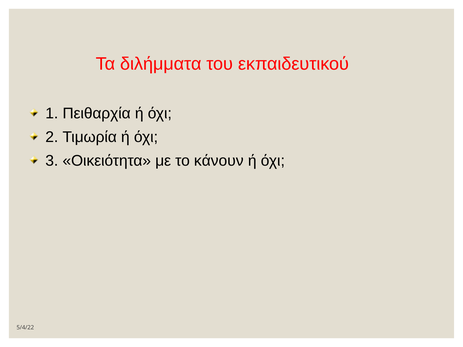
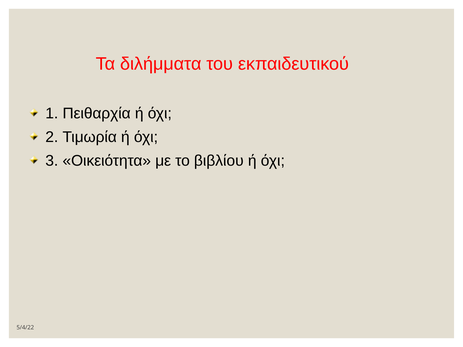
κάνουν: κάνουν -> βιβλίου (219, 161)
